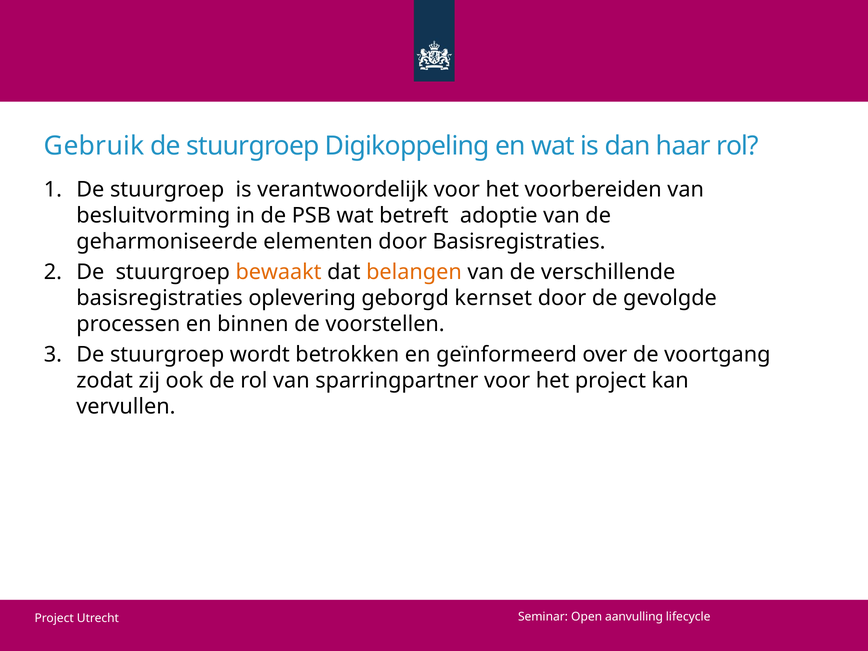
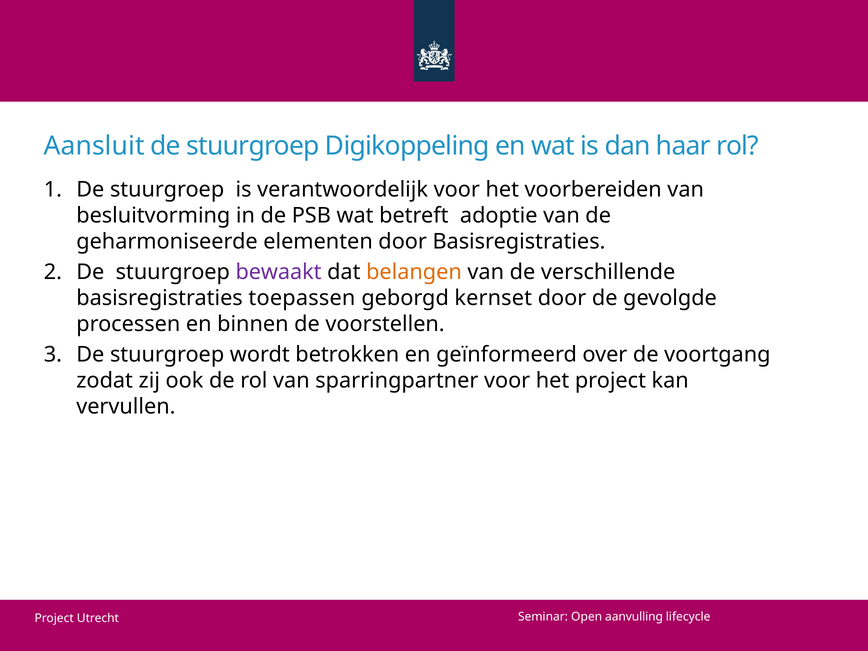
Gebruik: Gebruik -> Aansluit (94, 146)
bewaakt colour: orange -> purple (279, 272)
oplevering: oplevering -> toepassen (302, 298)
